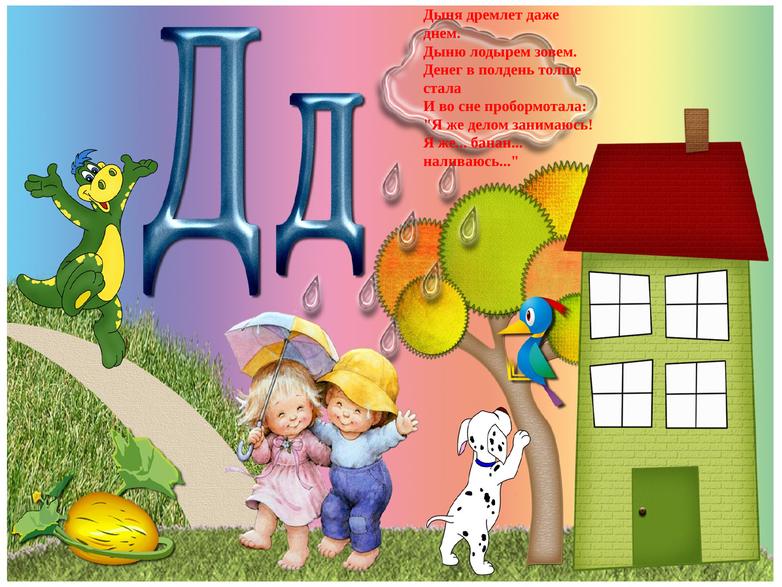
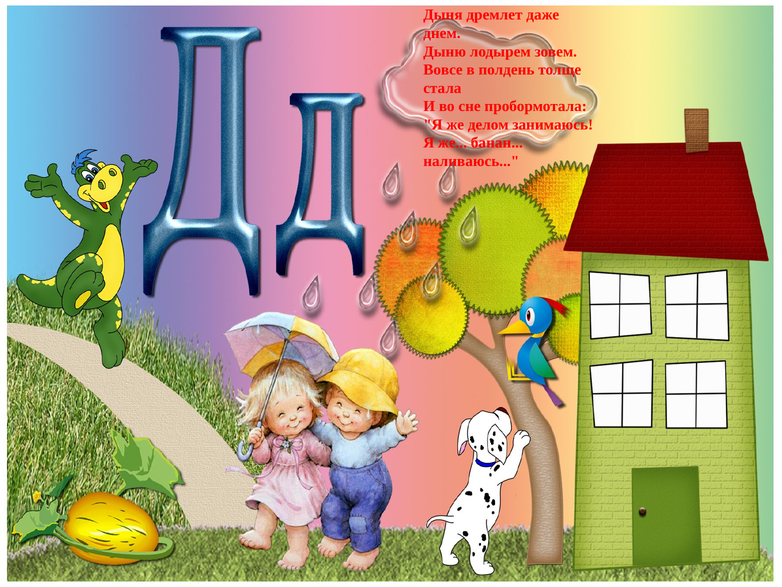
Денег: Денег -> Вовсе (443, 70)
